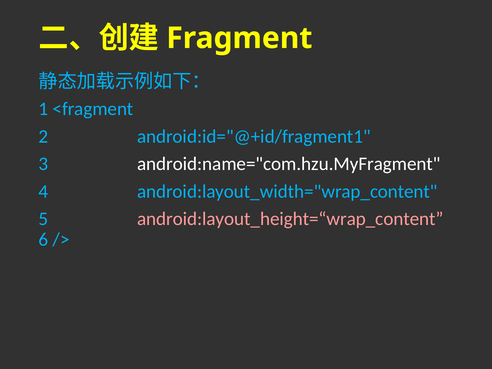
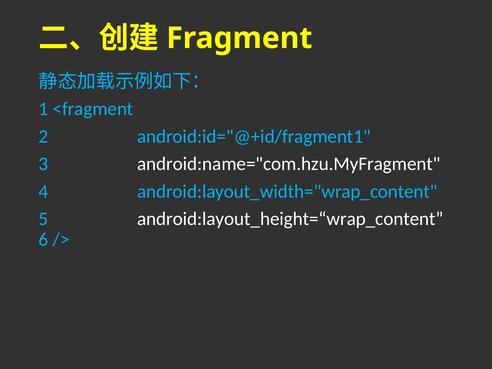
android:layout_height=“wrap_content colour: pink -> white (290, 219)
